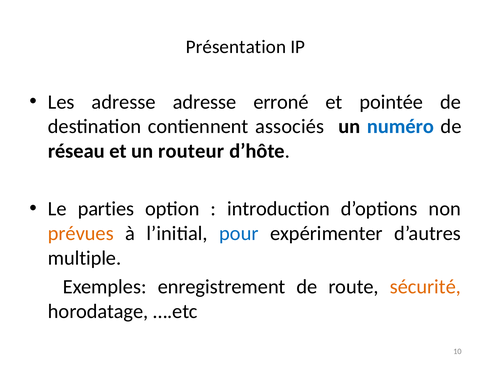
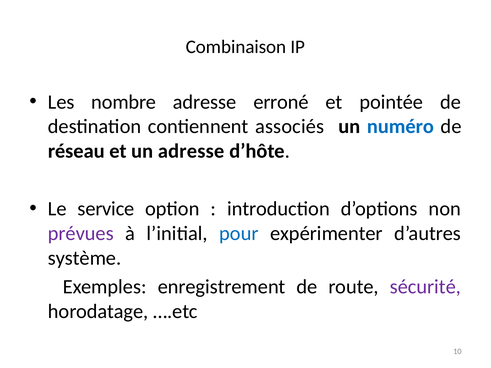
Présentation: Présentation -> Combinaison (236, 47)
Les adresse: adresse -> nombre (124, 102)
un routeur: routeur -> adresse (191, 151)
parties: parties -> service (106, 209)
prévues colour: orange -> purple (81, 234)
multiple: multiple -> système (85, 258)
sécurité colour: orange -> purple (425, 287)
